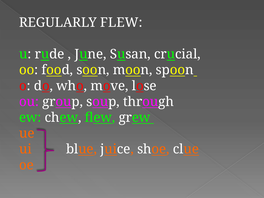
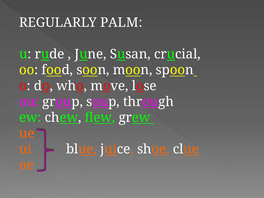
REGULARLY FLEW: FLEW -> PALM (121, 23)
